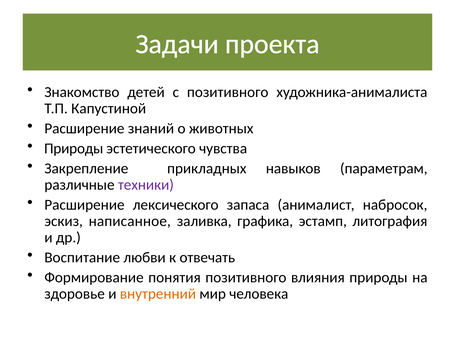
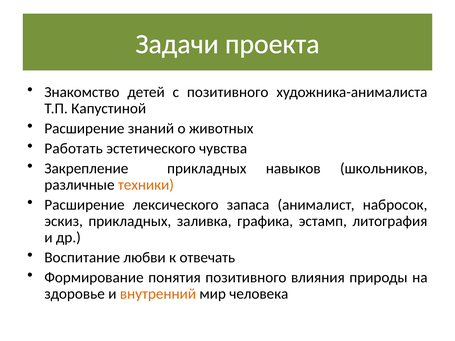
Природы: Природы -> Работать (74, 148)
параметрам: параметрам -> школьников (384, 168)
техники colour: purple -> orange (146, 185)
эскиз написанное: написанное -> прикладных (130, 221)
